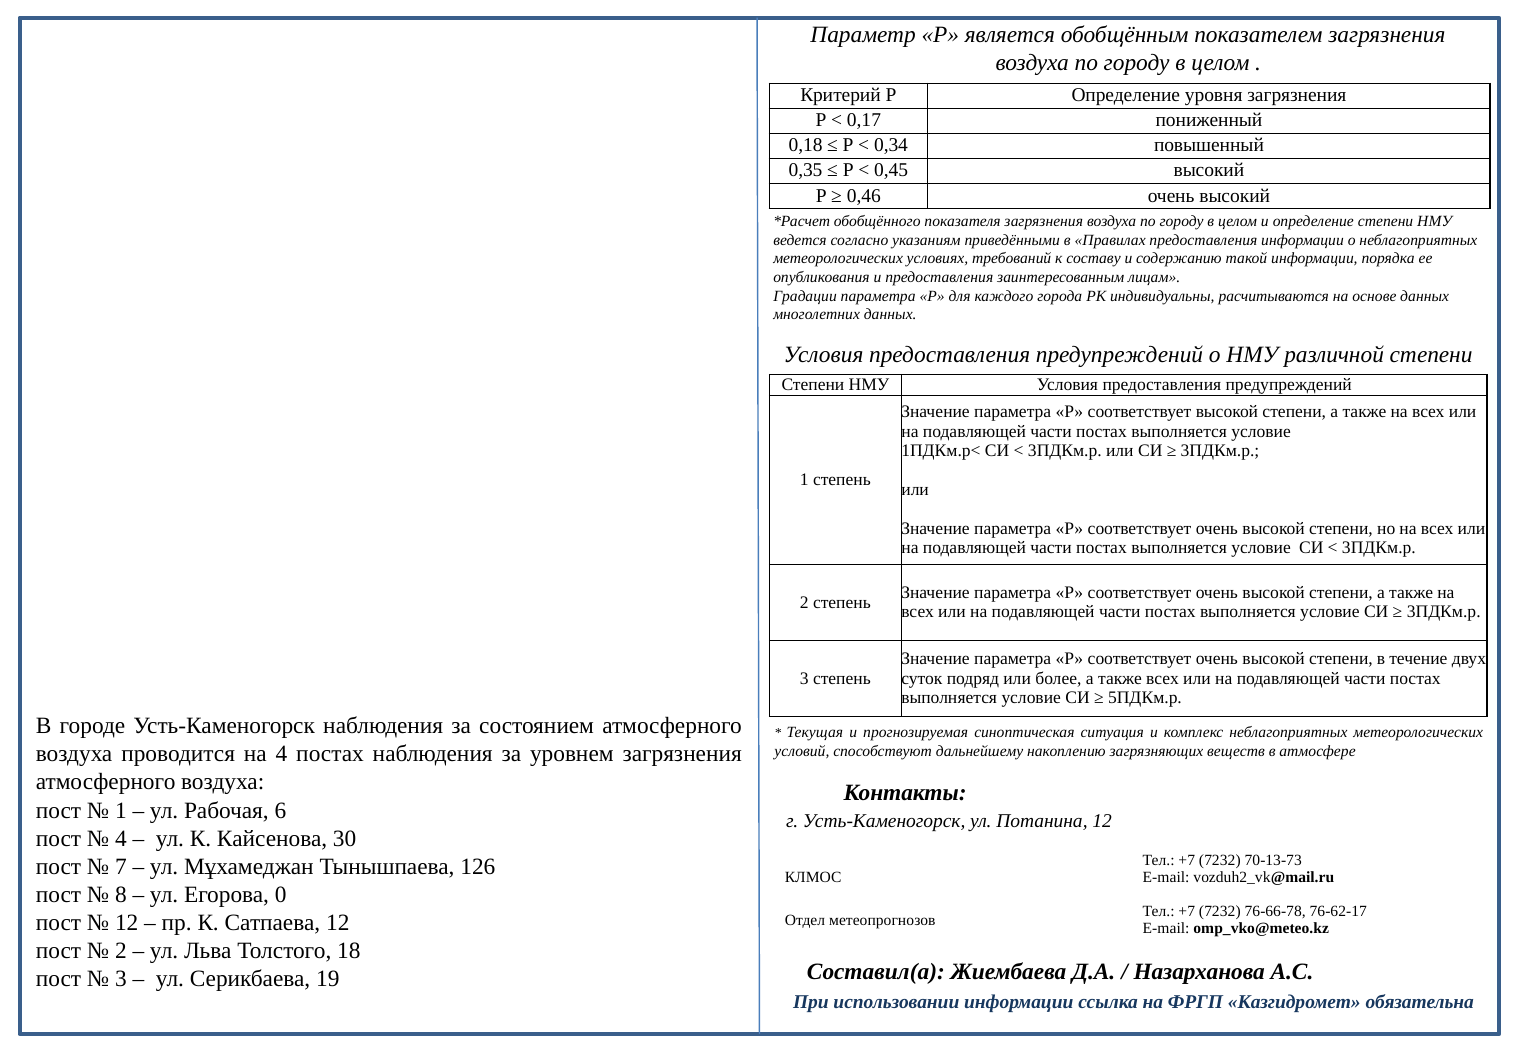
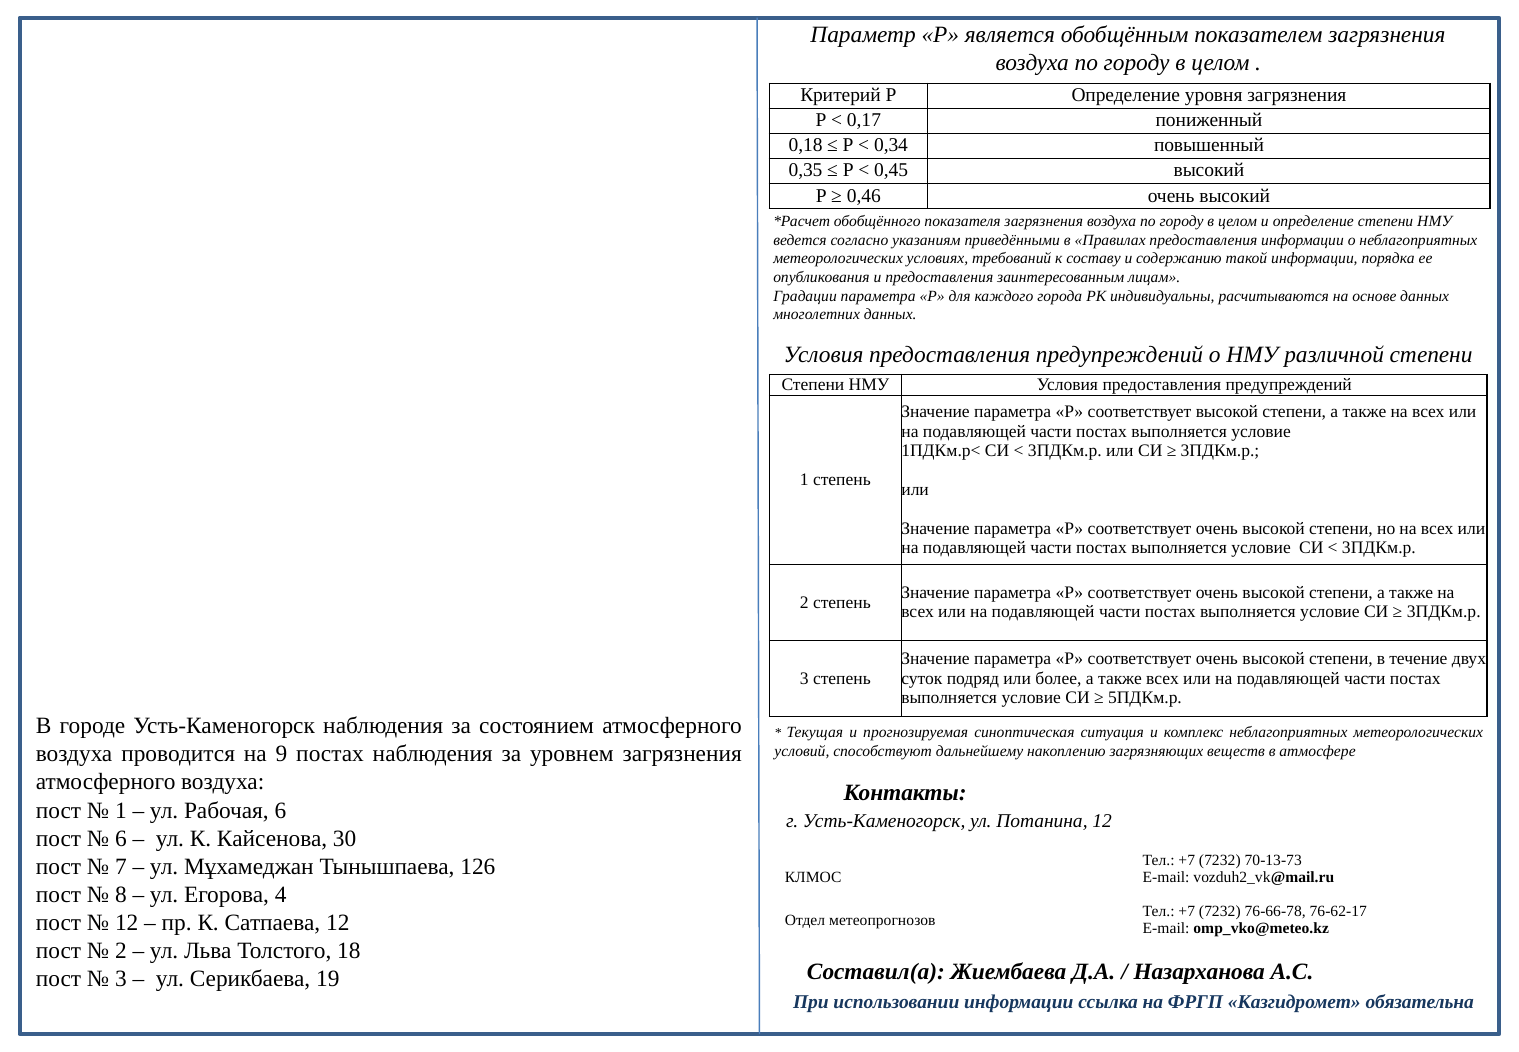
на 4: 4 -> 9 (281, 754)
4: 4 -> 6 (121, 838)
0: 0 -> 4 (281, 894)
